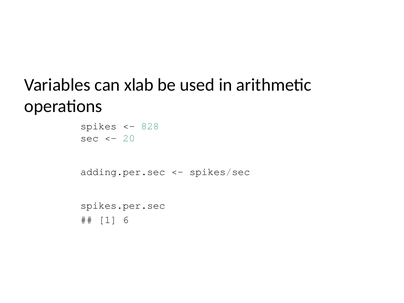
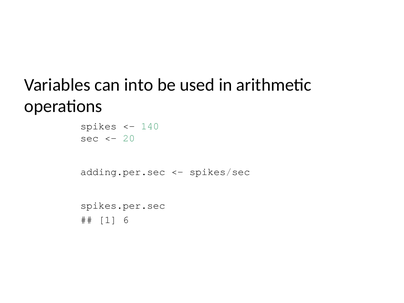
xlab: xlab -> into (139, 85)
828: 828 -> 140 (150, 126)
